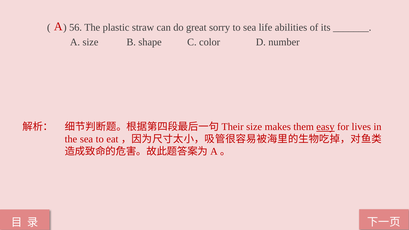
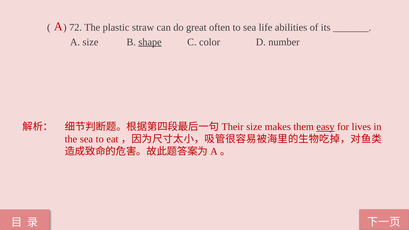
56: 56 -> 72 (76, 27)
sorry: sorry -> often (220, 27)
shape underline: none -> present (150, 42)
